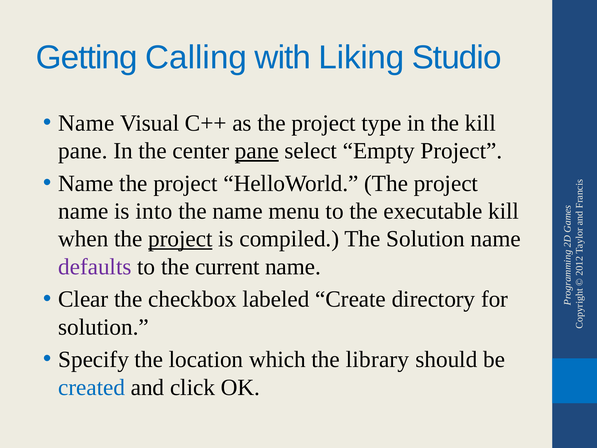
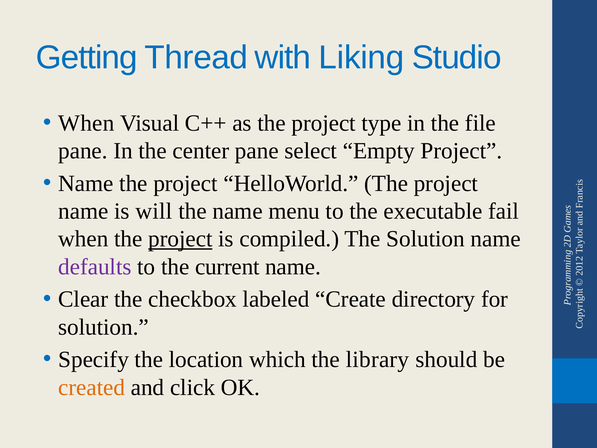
Calling: Calling -> Thread (196, 58)
Name: Name -> When (86, 123)
the kill: kill -> file (480, 123)
pane underline: present -> none (257, 151)
into: into -> will (154, 211)
executable kill: kill -> fail (504, 211)
created colour: blue -> orange (92, 387)
